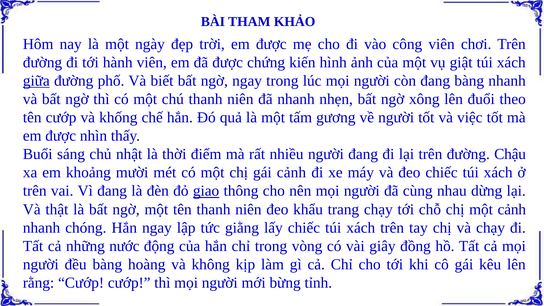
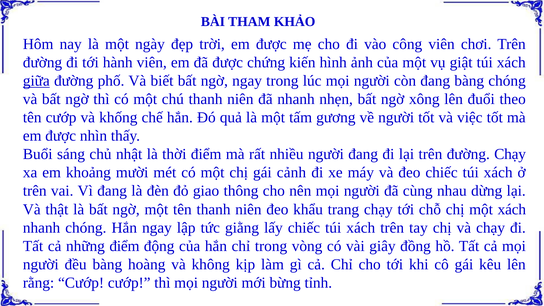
bàng nhanh: nhanh -> chóng (507, 81)
đường Chậu: Chậu -> Chạy (510, 154)
giao underline: present -> none (206, 191)
một cảnh: cảnh -> xách (512, 209)
những nước: nước -> điểm (124, 246)
